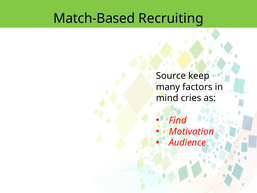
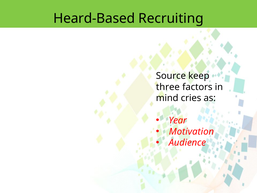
Match-Based: Match-Based -> Heard-Based (94, 18)
many: many -> three (168, 87)
Find: Find -> Year (178, 120)
